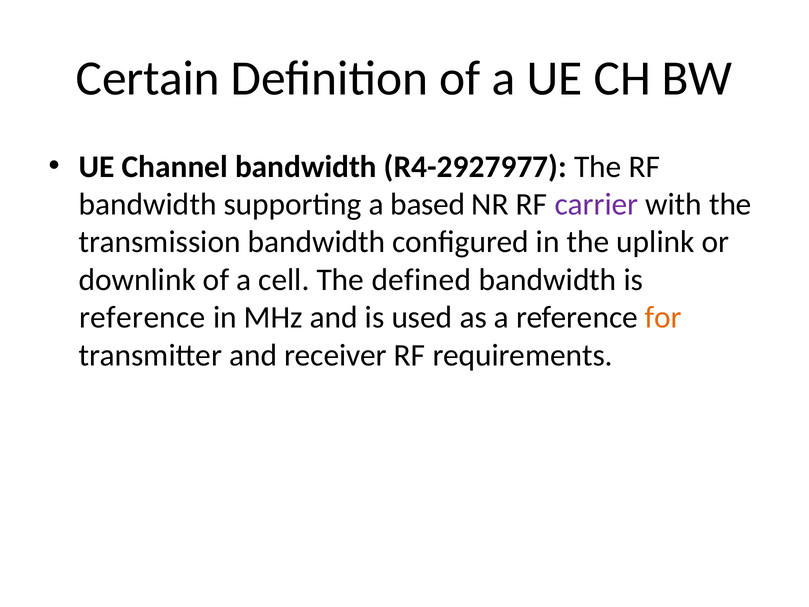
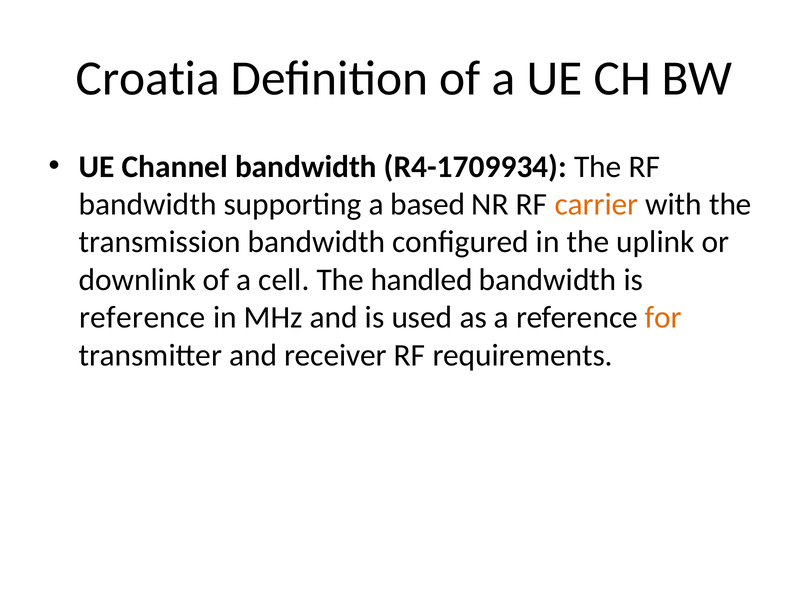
Certain: Certain -> Croatia (148, 78)
R4-2927977: R4-2927977 -> R4-1709934 (475, 167)
carrier colour: purple -> orange (596, 204)
defined: defined -> handled (422, 280)
